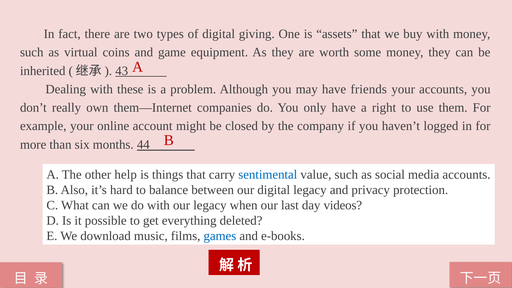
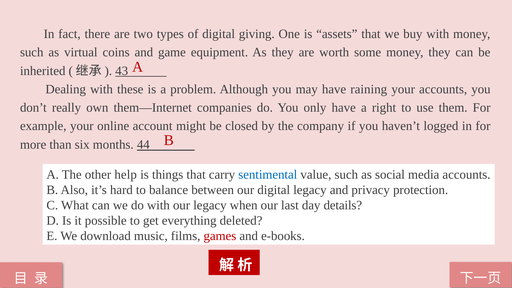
friends: friends -> raining (369, 89)
videos: videos -> details (343, 205)
games colour: blue -> red (220, 236)
